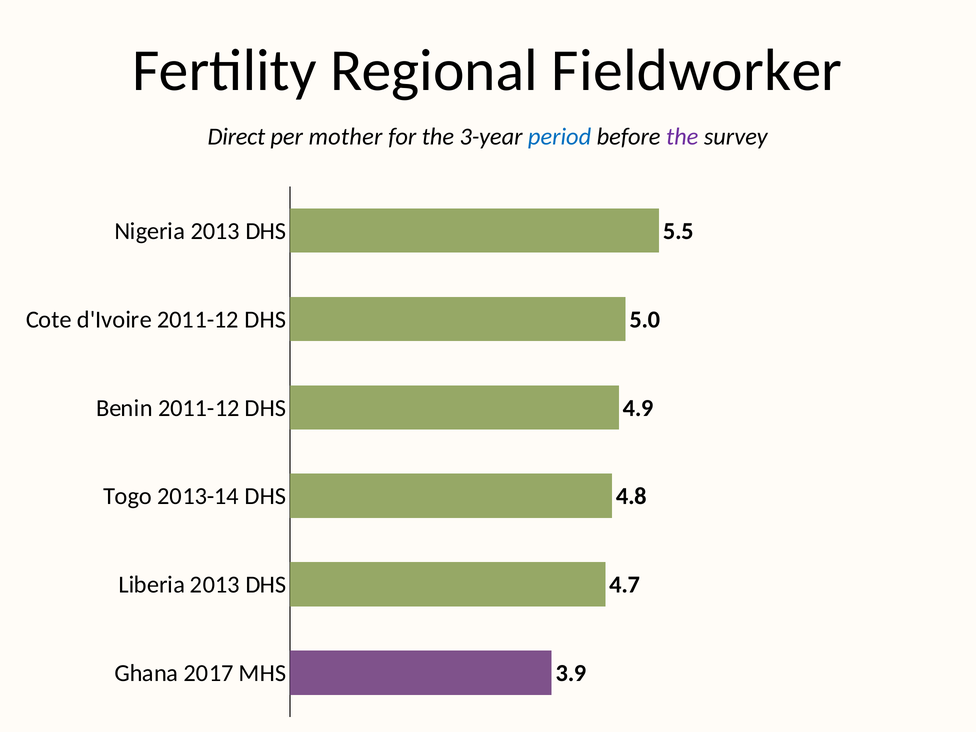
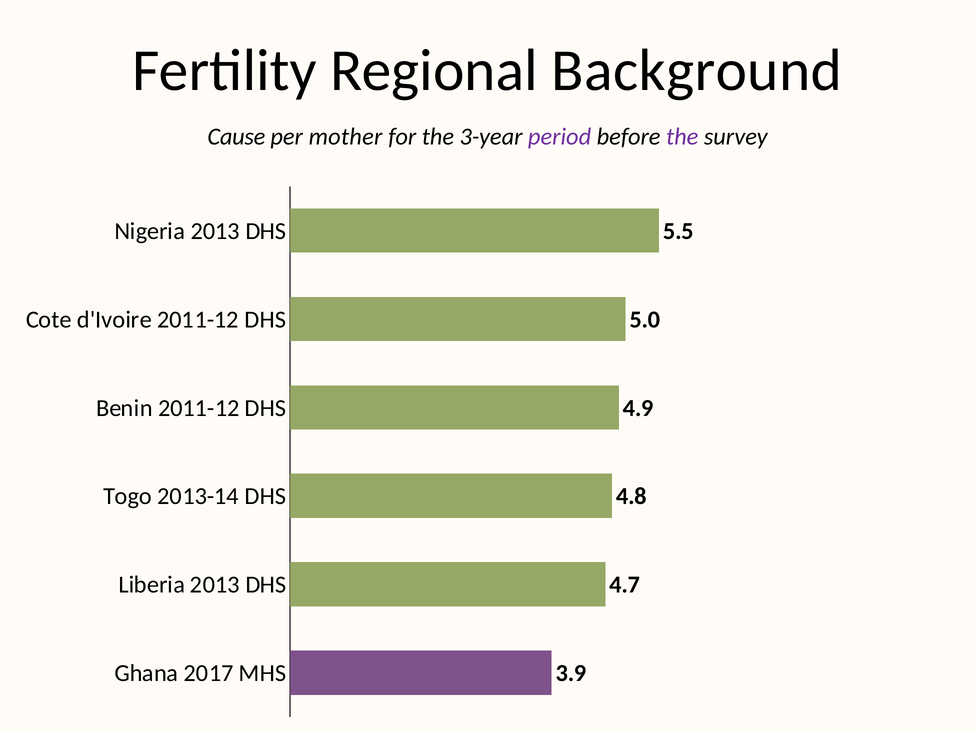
Fieldworker: Fieldworker -> Background (697, 70)
Direct: Direct -> Cause (236, 137)
period colour: blue -> purple (560, 137)
